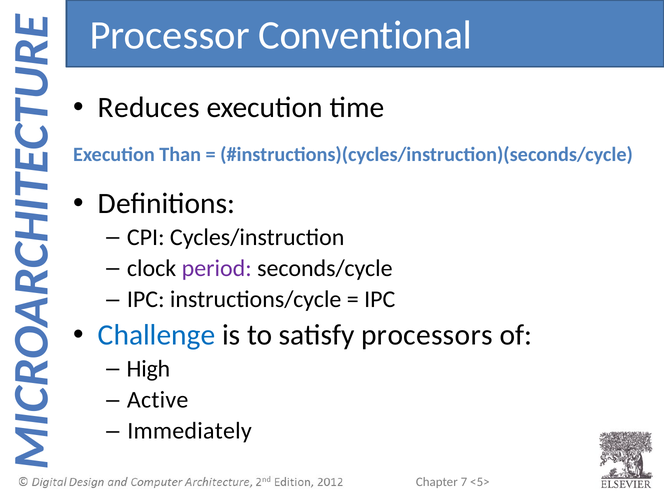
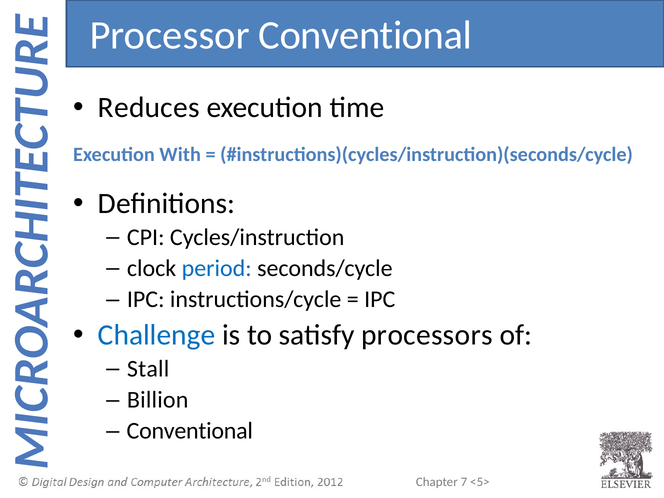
Than: Than -> With (180, 155)
period colour: purple -> blue (217, 269)
High: High -> Stall (148, 369)
Active: Active -> Billion (158, 400)
Immediately: Immediately -> Conventional (190, 431)
